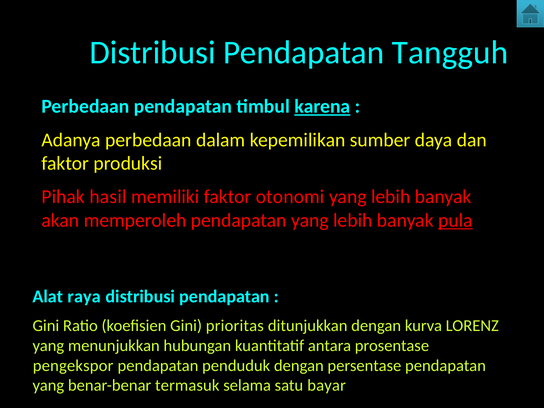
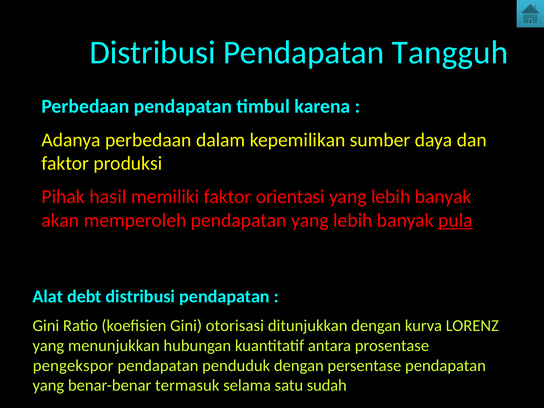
karena underline: present -> none (322, 106)
otonomi: otonomi -> orientasi (290, 197)
raya: raya -> debt (84, 297)
prioritas: prioritas -> otorisasi (235, 326)
bayar: bayar -> sudah (327, 386)
